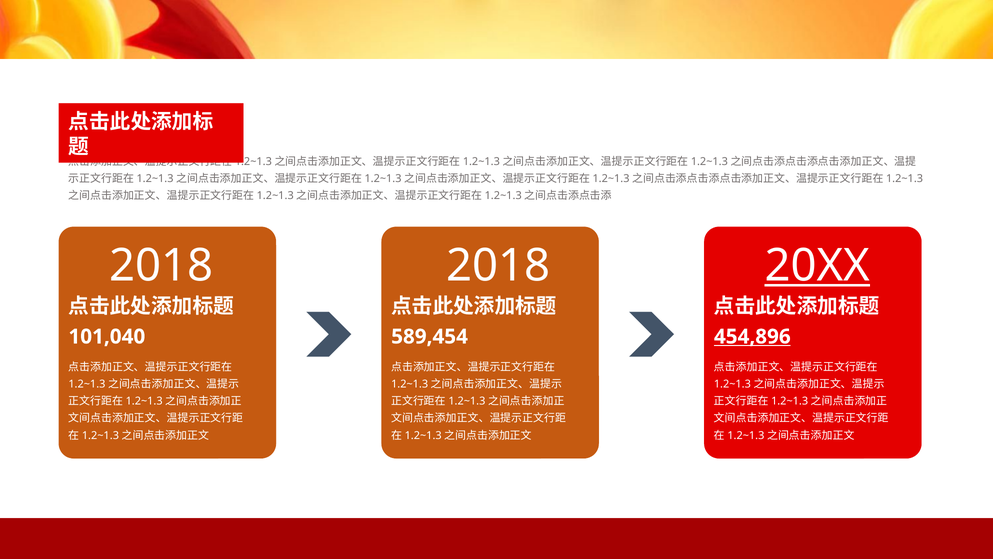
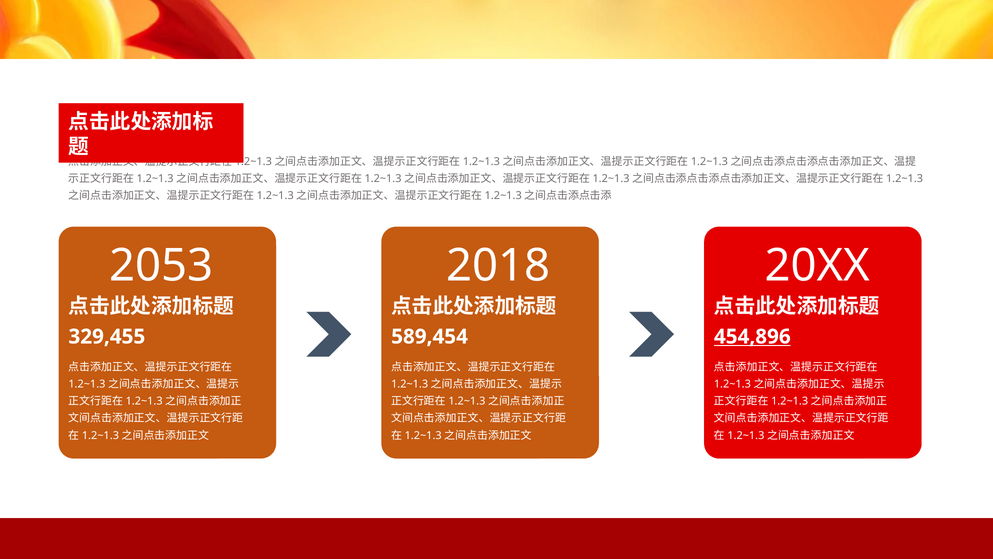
2018: 2018 -> 2053 (161, 265)
20XX underline: present -> none (817, 265)
101,040: 101,040 -> 329,455 (107, 336)
